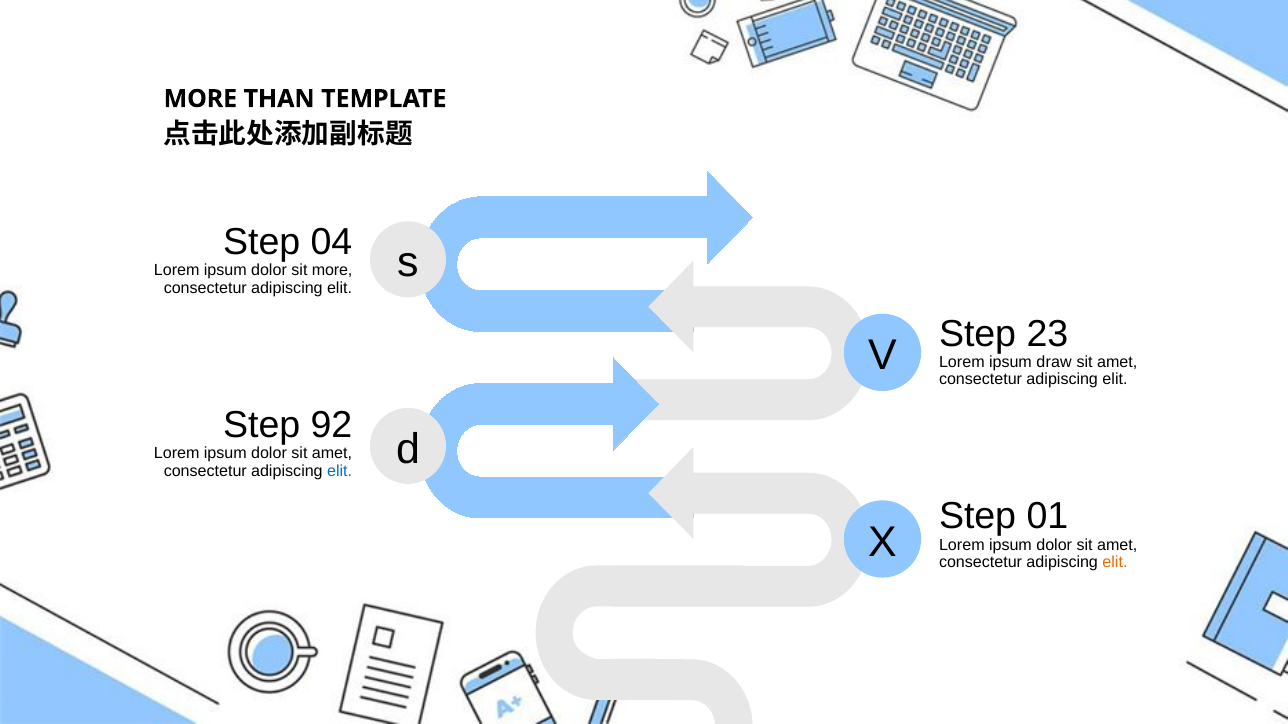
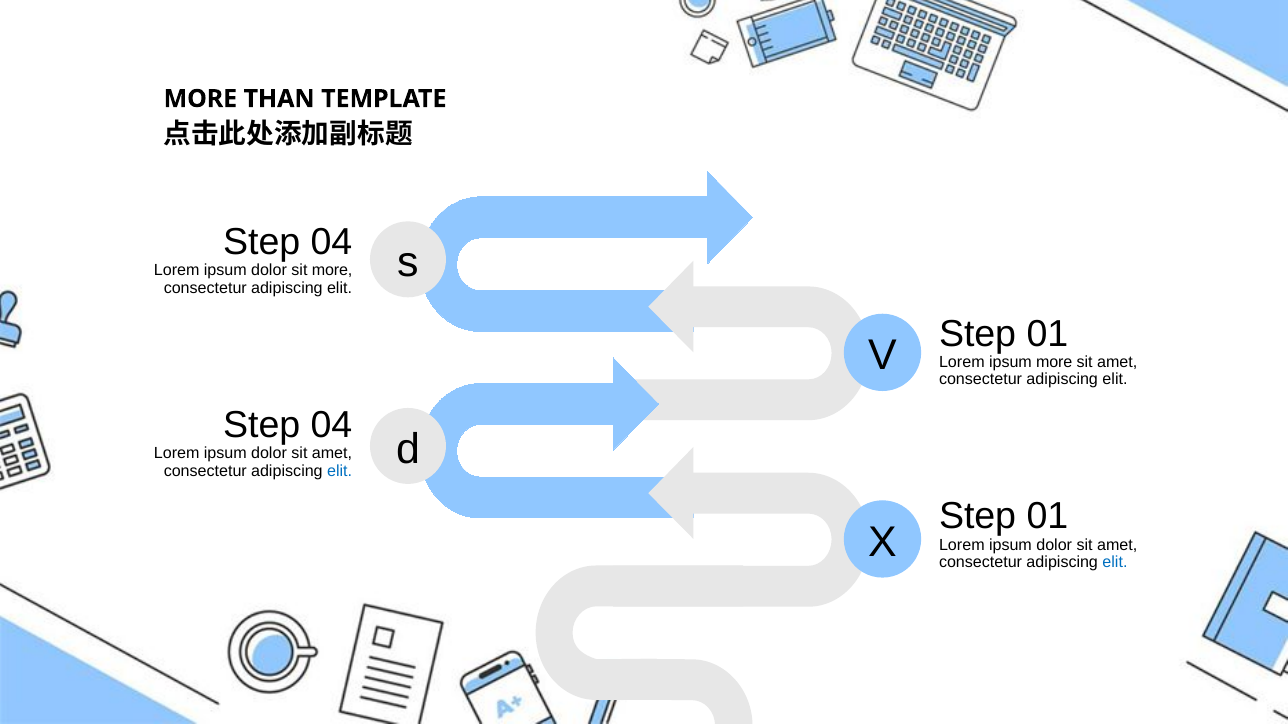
23: 23 -> 01 (1047, 334)
ipsum draw: draw -> more (1054, 362)
92: 92 -> 04 (332, 425)
elit colour: orange -> blue (1115, 563)
